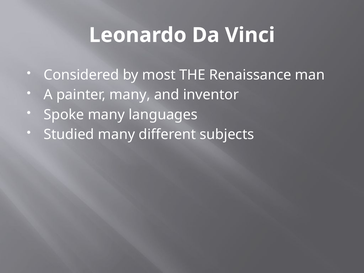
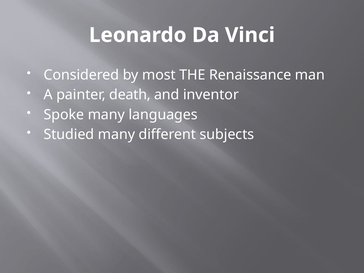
painter many: many -> death (130, 95)
